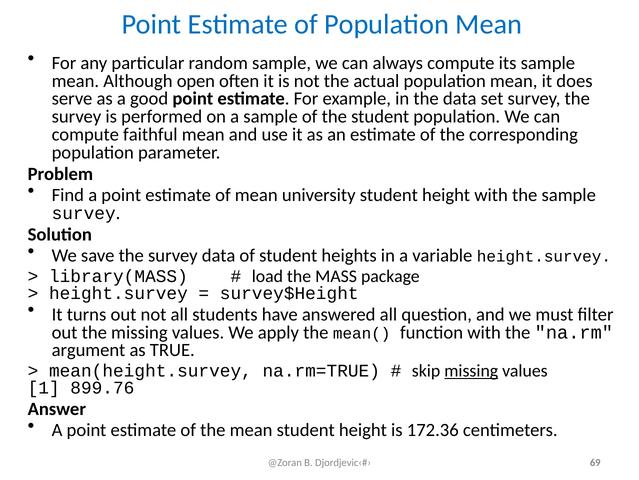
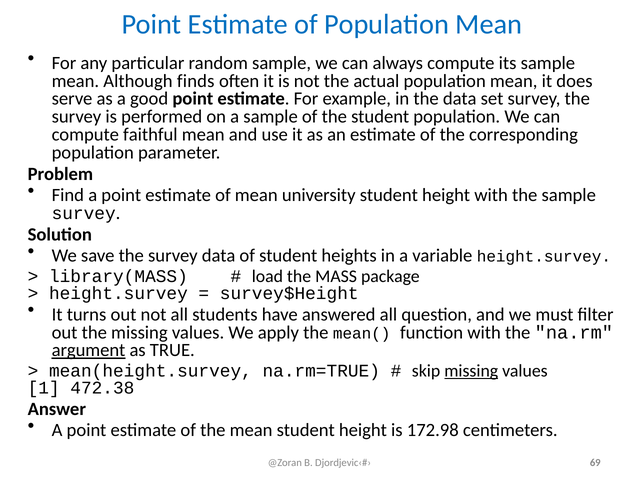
open: open -> finds (196, 81)
argument underline: none -> present (88, 350)
899.76: 899.76 -> 472.38 (102, 387)
172.36: 172.36 -> 172.98 (433, 430)
